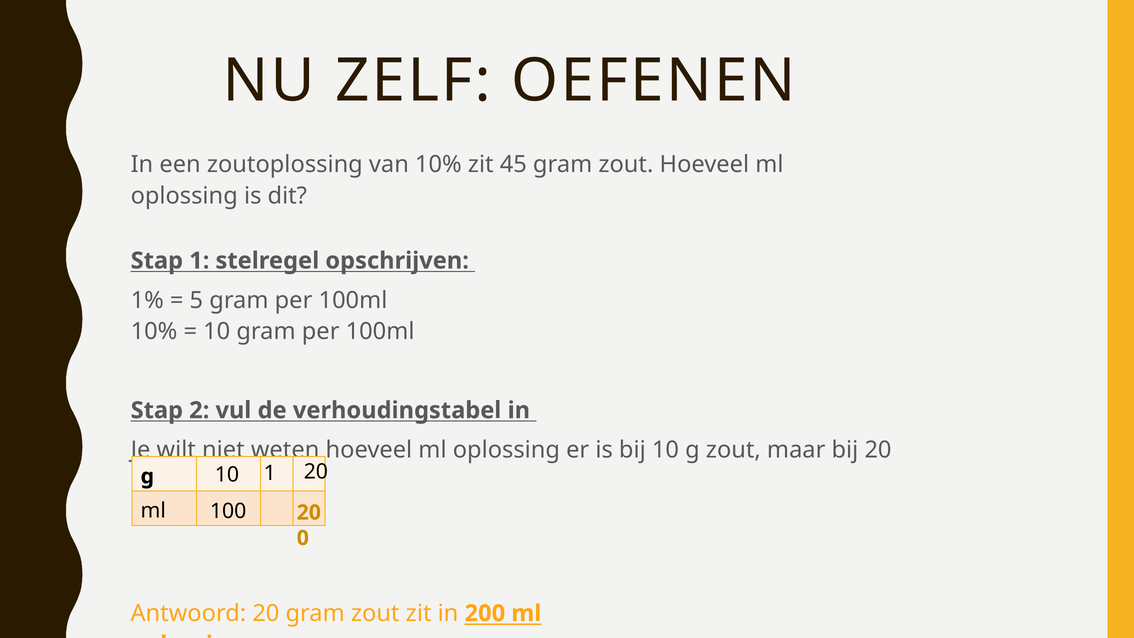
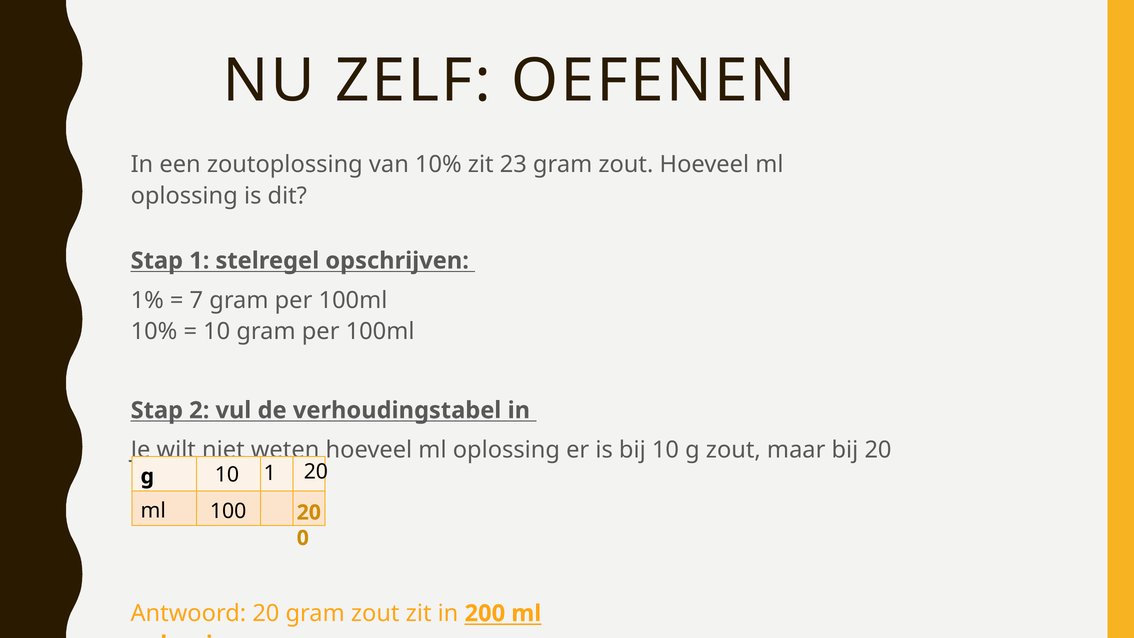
45: 45 -> 23 (513, 165)
5: 5 -> 7 (196, 300)
